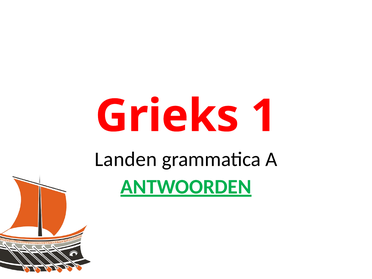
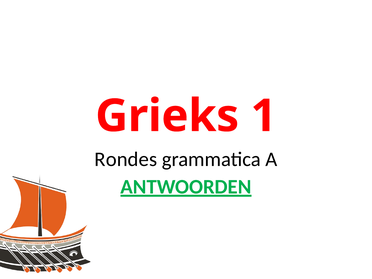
Landen: Landen -> Rondes (126, 159)
